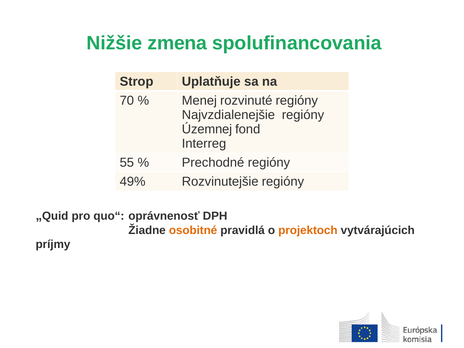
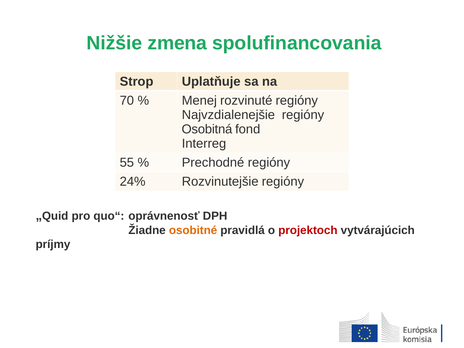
Územnej: Územnej -> Osobitná (207, 129)
49%: 49% -> 24% (133, 182)
projektoch colour: orange -> red (308, 230)
